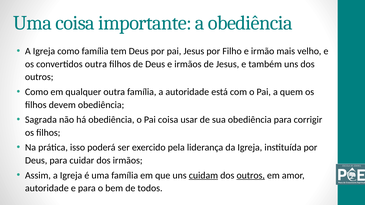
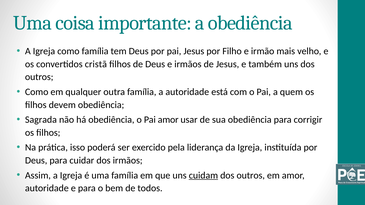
convertidos outra: outra -> cristã (96, 64)
Pai coisa: coisa -> amor (168, 120)
outros underline: present -> none (251, 176)
